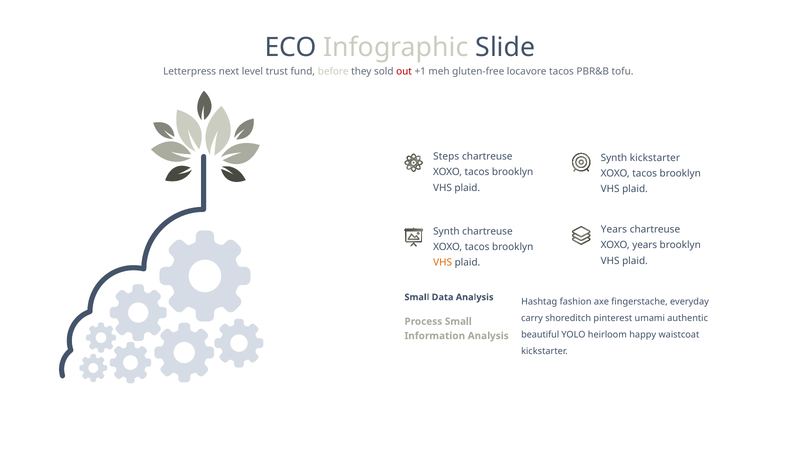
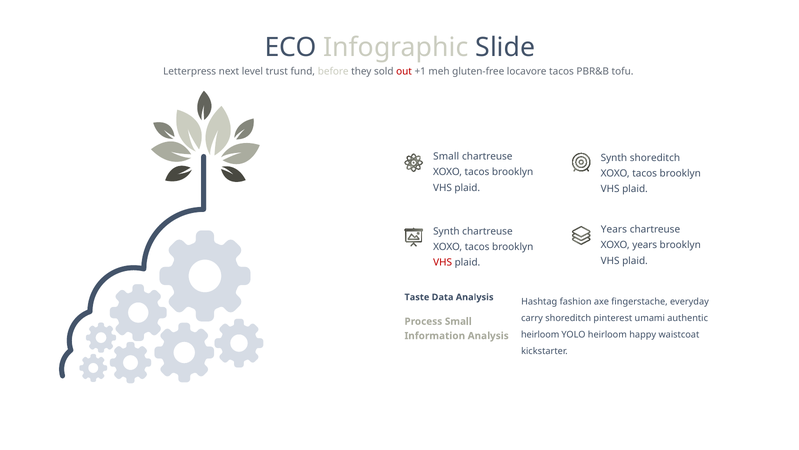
Steps: Steps -> Small (446, 156)
Synth kickstarter: kickstarter -> shoreditch (655, 158)
VHS colour: orange -> red (443, 262)
Small: Small -> Taste (417, 297)
beautiful: beautiful -> heirloom (540, 334)
